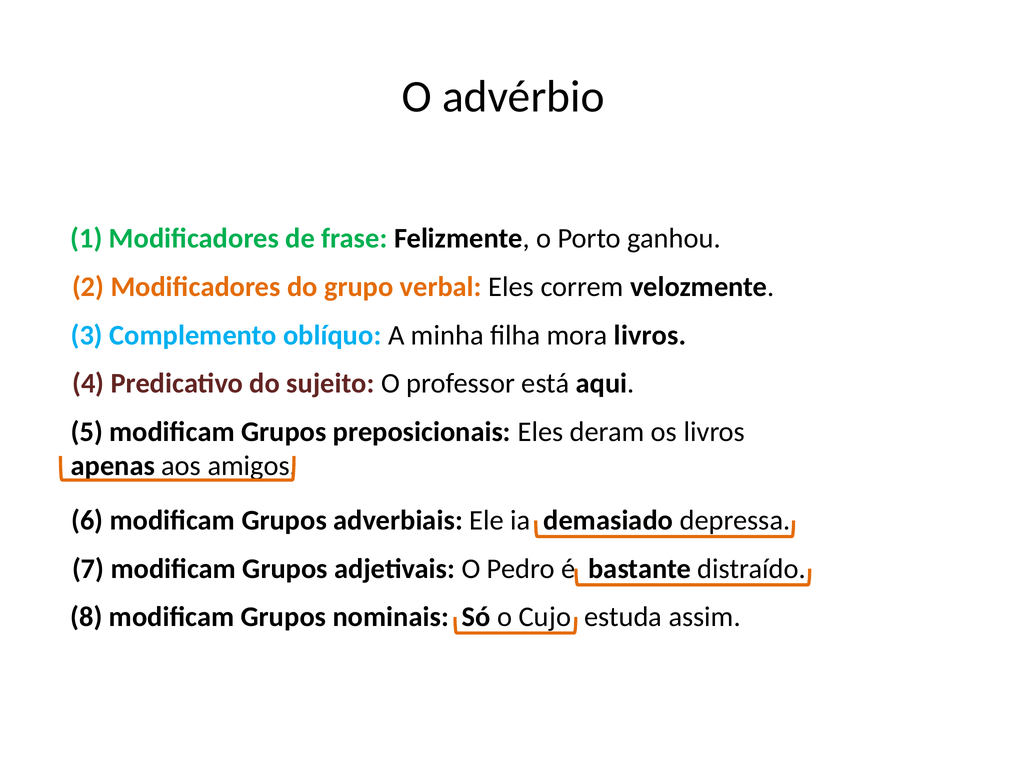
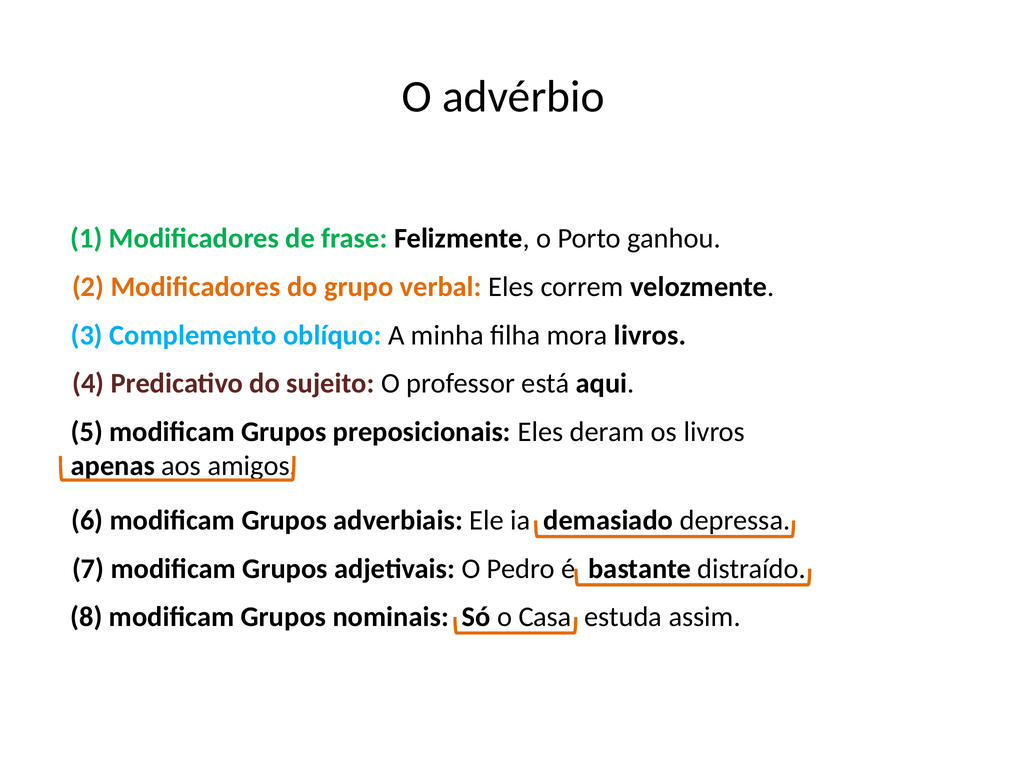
Cujo: Cujo -> Casa (545, 617)
